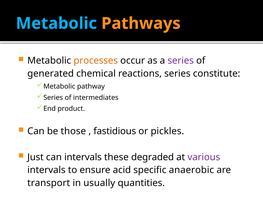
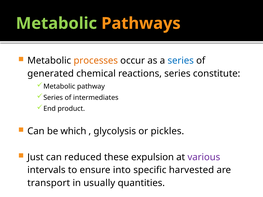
Metabolic colour: light blue -> light green (56, 23)
series colour: purple -> blue (181, 61)
those: those -> which (73, 131)
fastidious: fastidious -> glycolysis (115, 131)
can intervals: intervals -> reduced (83, 157)
degraded: degraded -> expulsion (153, 157)
acid: acid -> into (122, 170)
anaerobic: anaerobic -> harvested (191, 170)
